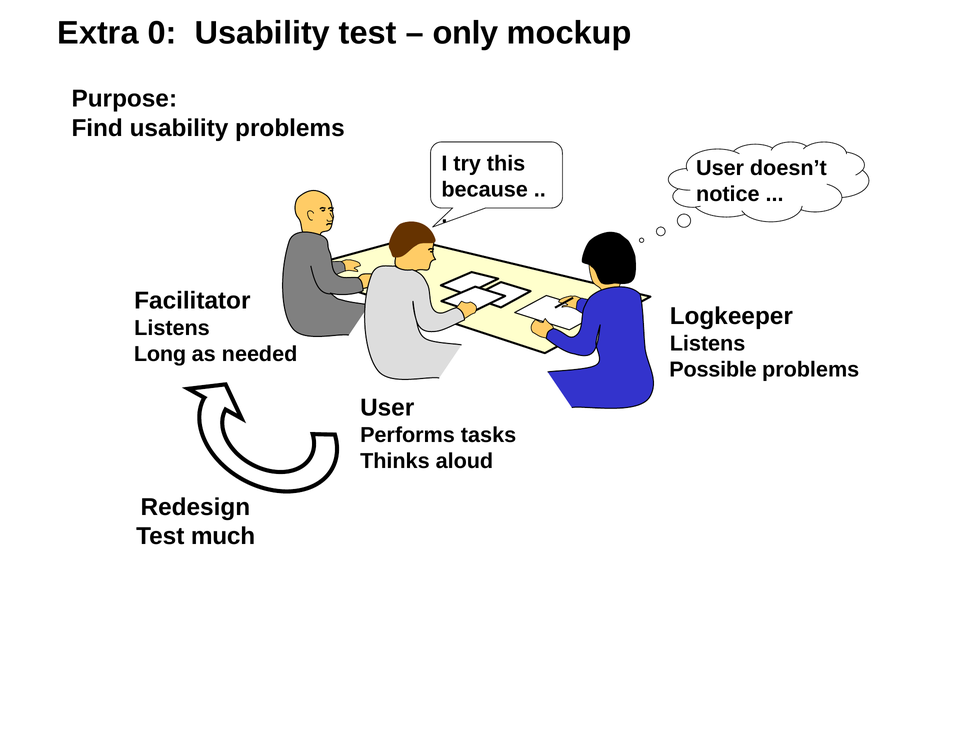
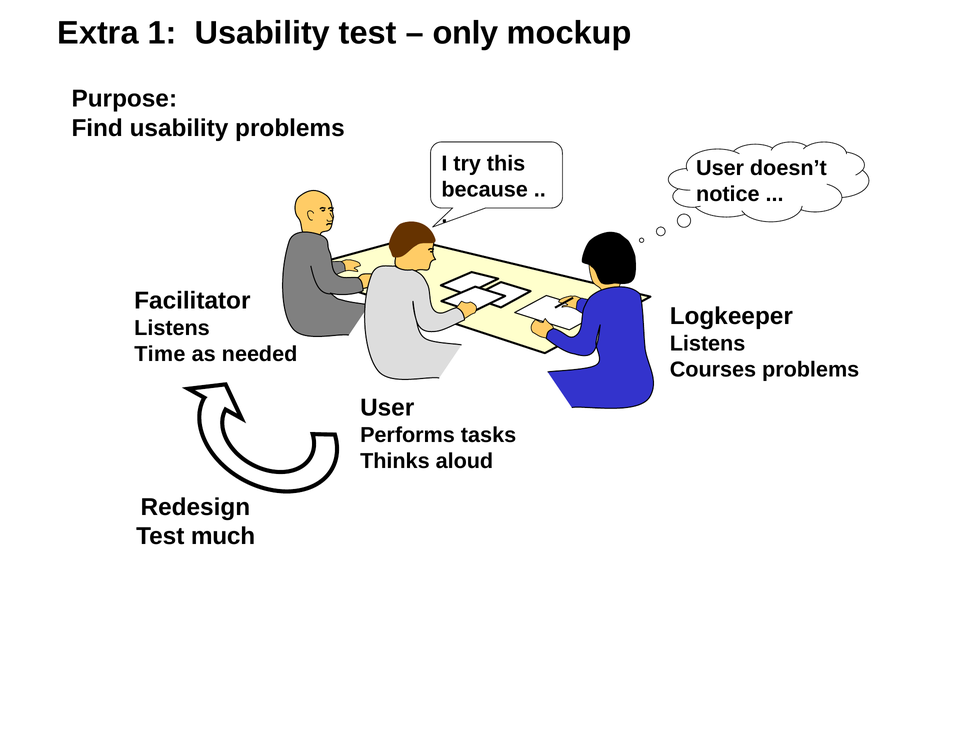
0: 0 -> 1 (162, 33)
Long: Long -> Time (160, 354)
Possible: Possible -> Courses (713, 370)
